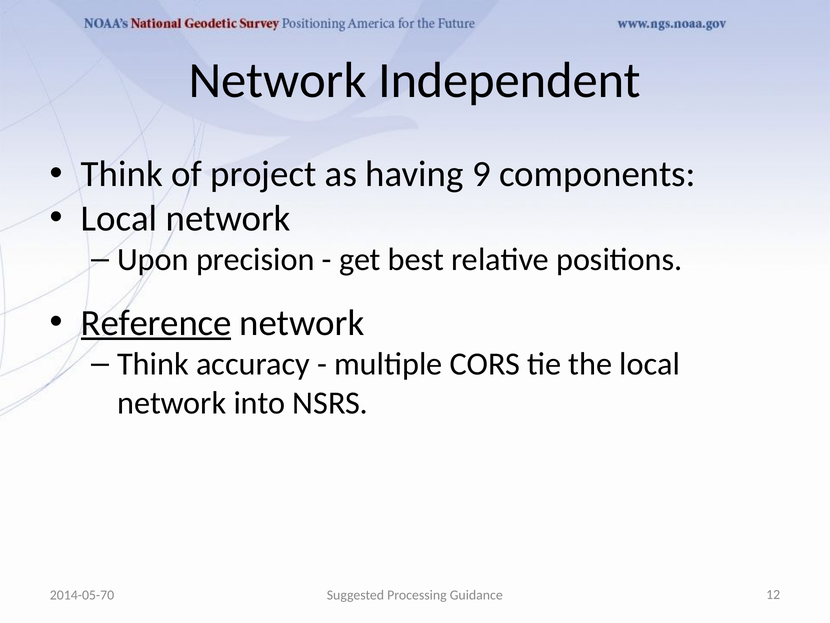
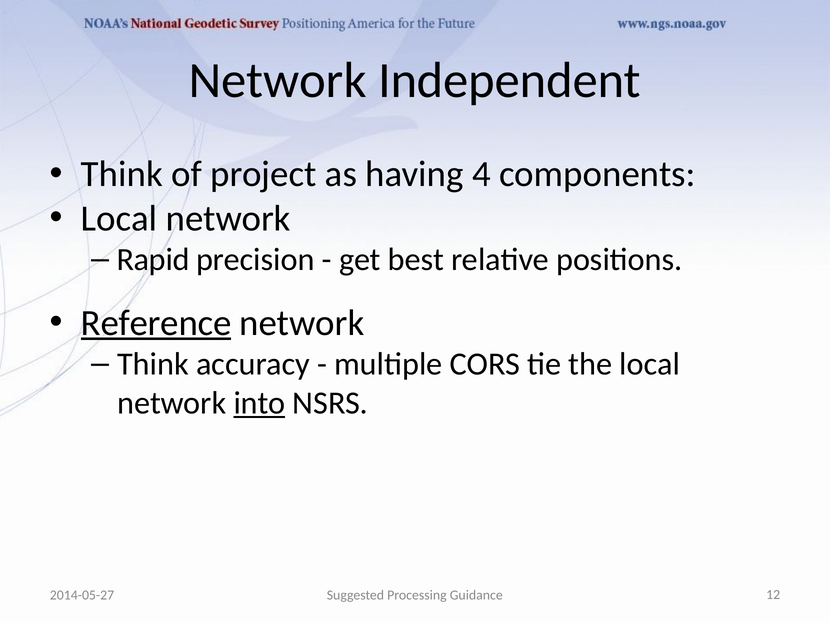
9: 9 -> 4 (481, 174)
Upon: Upon -> Rapid (153, 260)
into underline: none -> present (259, 403)
2014-05-70: 2014-05-70 -> 2014-05-27 (82, 594)
